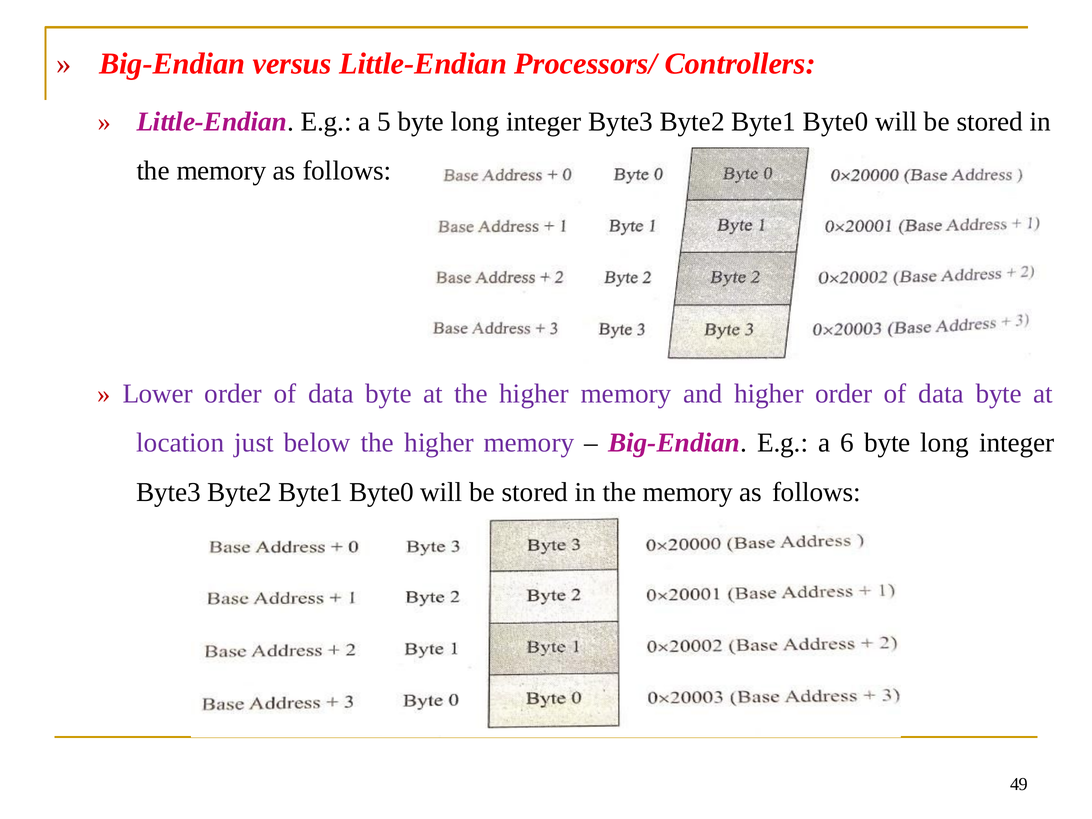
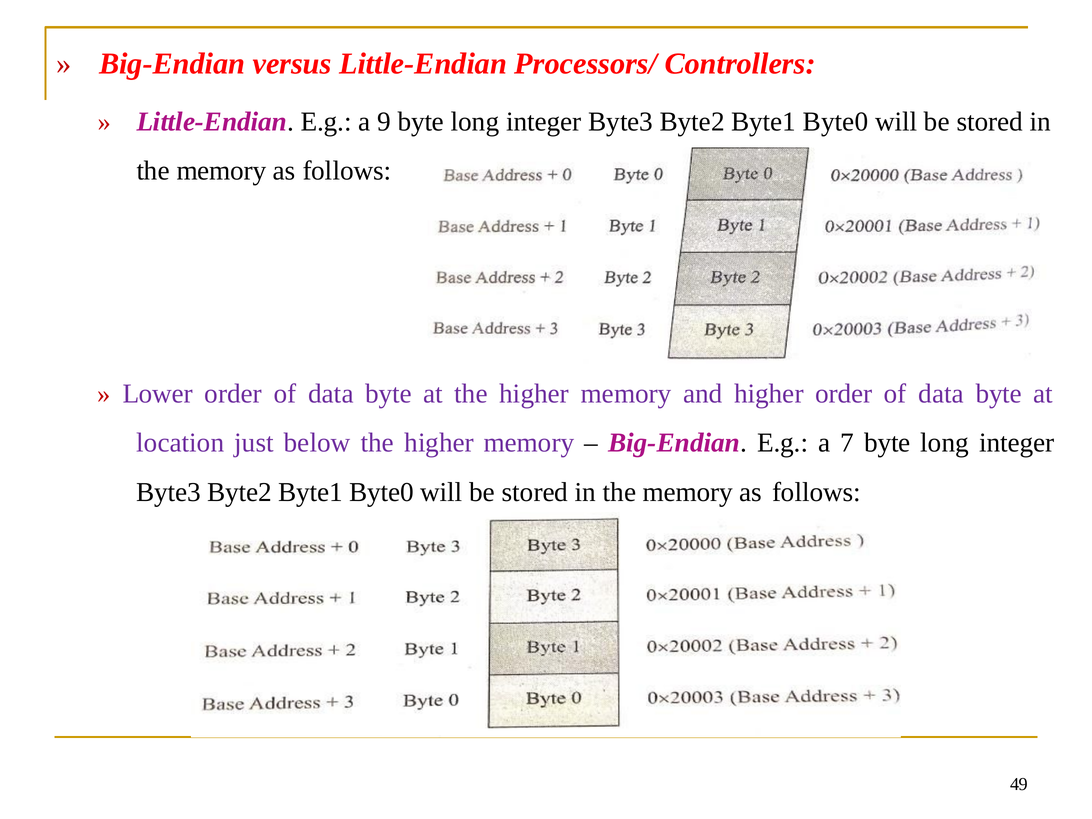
5: 5 -> 9 (384, 122)
6: 6 -> 7 (847, 443)
